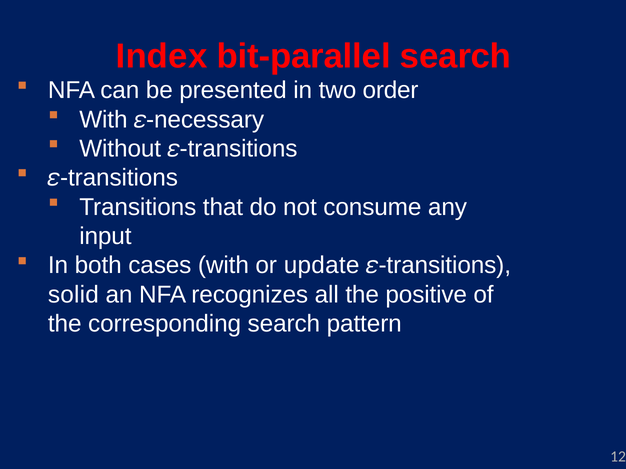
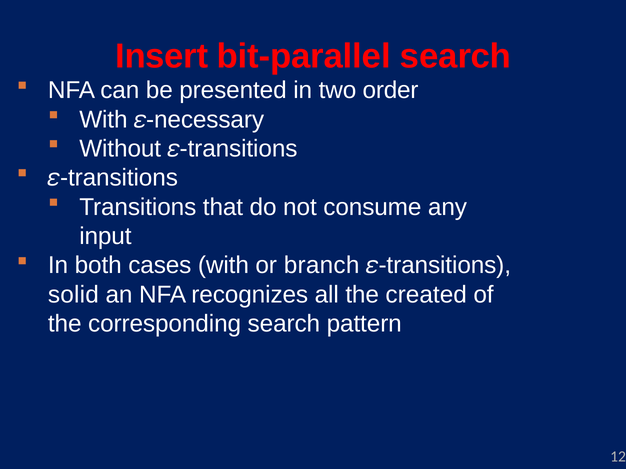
Index: Index -> Insert (162, 56)
update: update -> branch (322, 266)
positive: positive -> created (426, 295)
